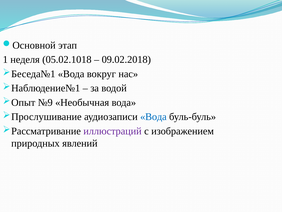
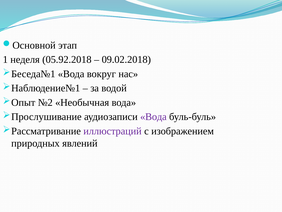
05.02.1018: 05.02.1018 -> 05.92.2018 (67, 59)
№9: №9 -> №2 (45, 102)
Вода colour: blue -> purple (153, 117)
